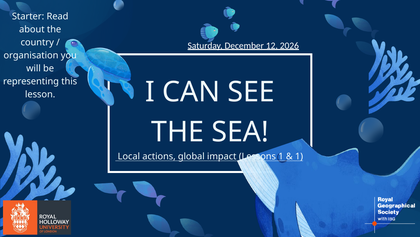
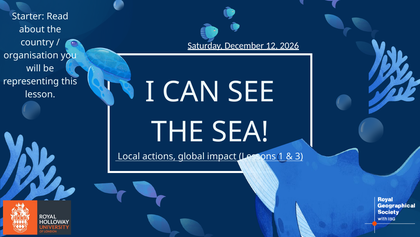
1: 1 -> 3 (299, 156)
